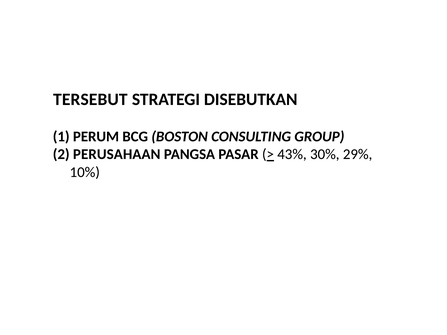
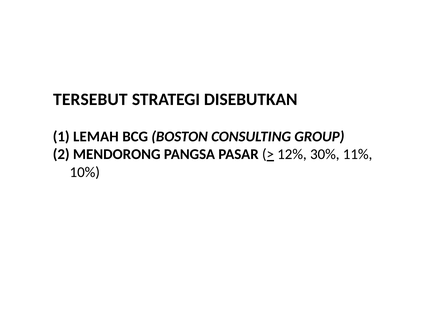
PERUM: PERUM -> LEMAH (96, 137)
PERUSAHAAN: PERUSAHAAN -> MENDORONG (117, 154)
43%: 43% -> 12% (292, 154)
29%: 29% -> 11% (358, 154)
